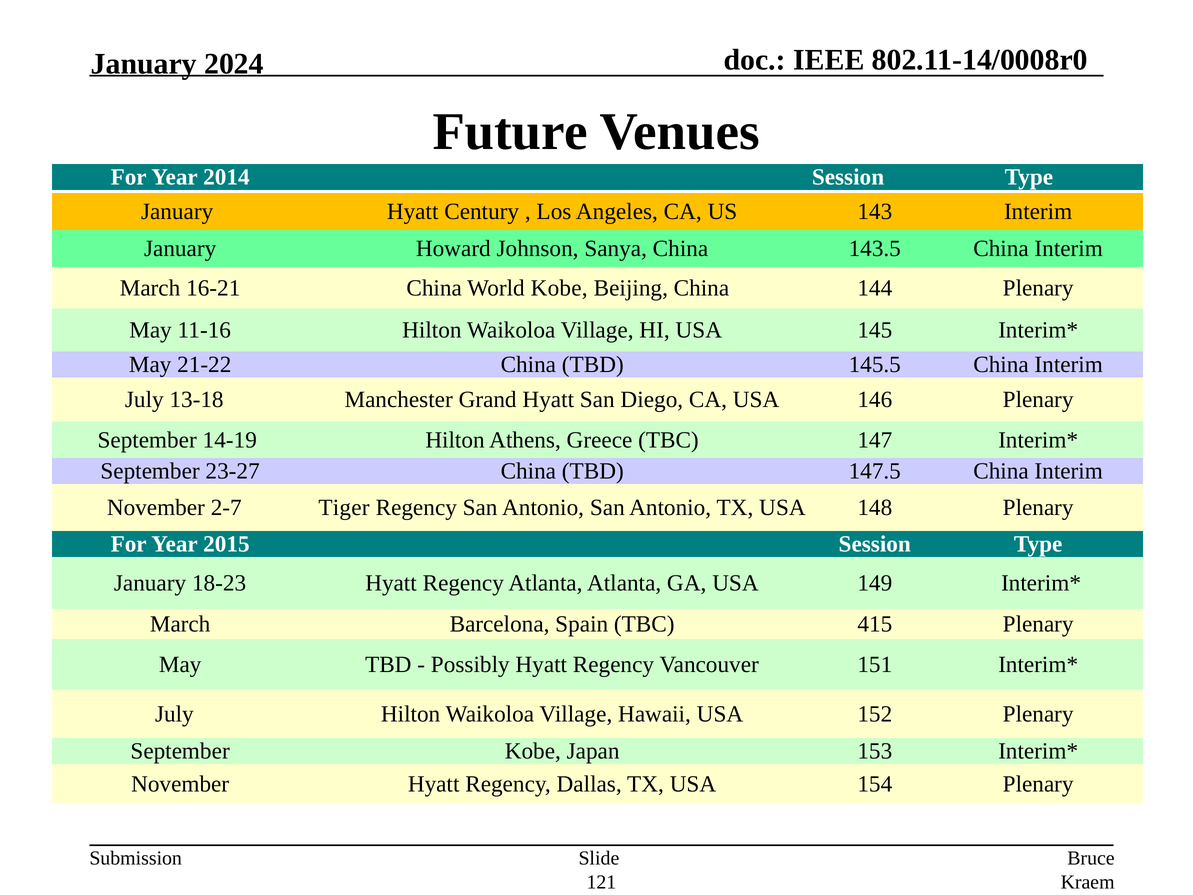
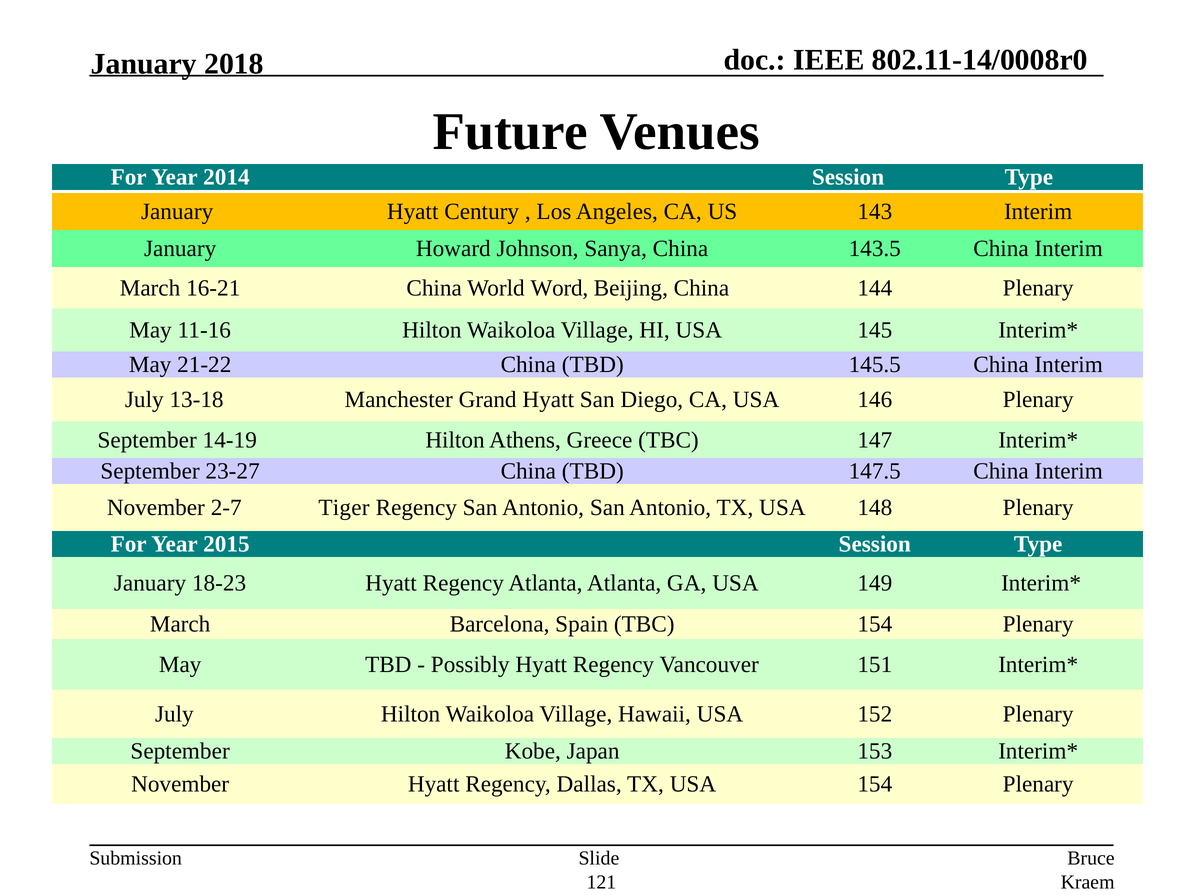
2024: 2024 -> 2018 (234, 64)
World Kobe: Kobe -> Word (559, 288)
TBC 415: 415 -> 154 (875, 624)
